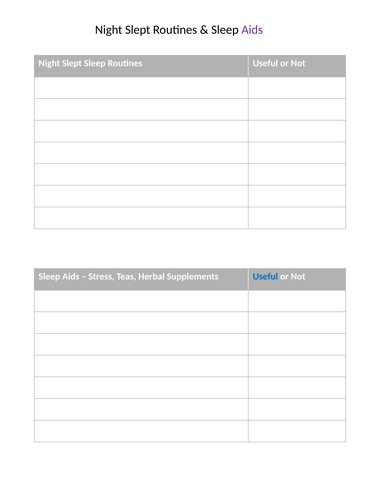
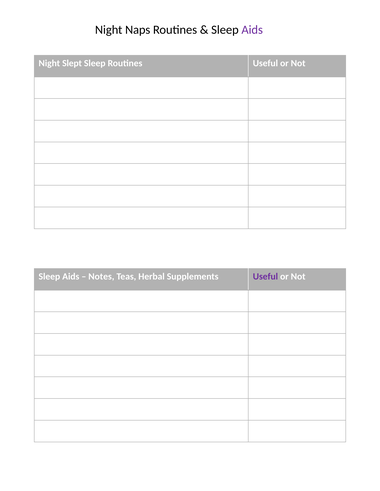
Slept: Slept -> Naps (138, 30)
Stress: Stress -> Notes (101, 277)
Useful colour: blue -> purple (265, 277)
